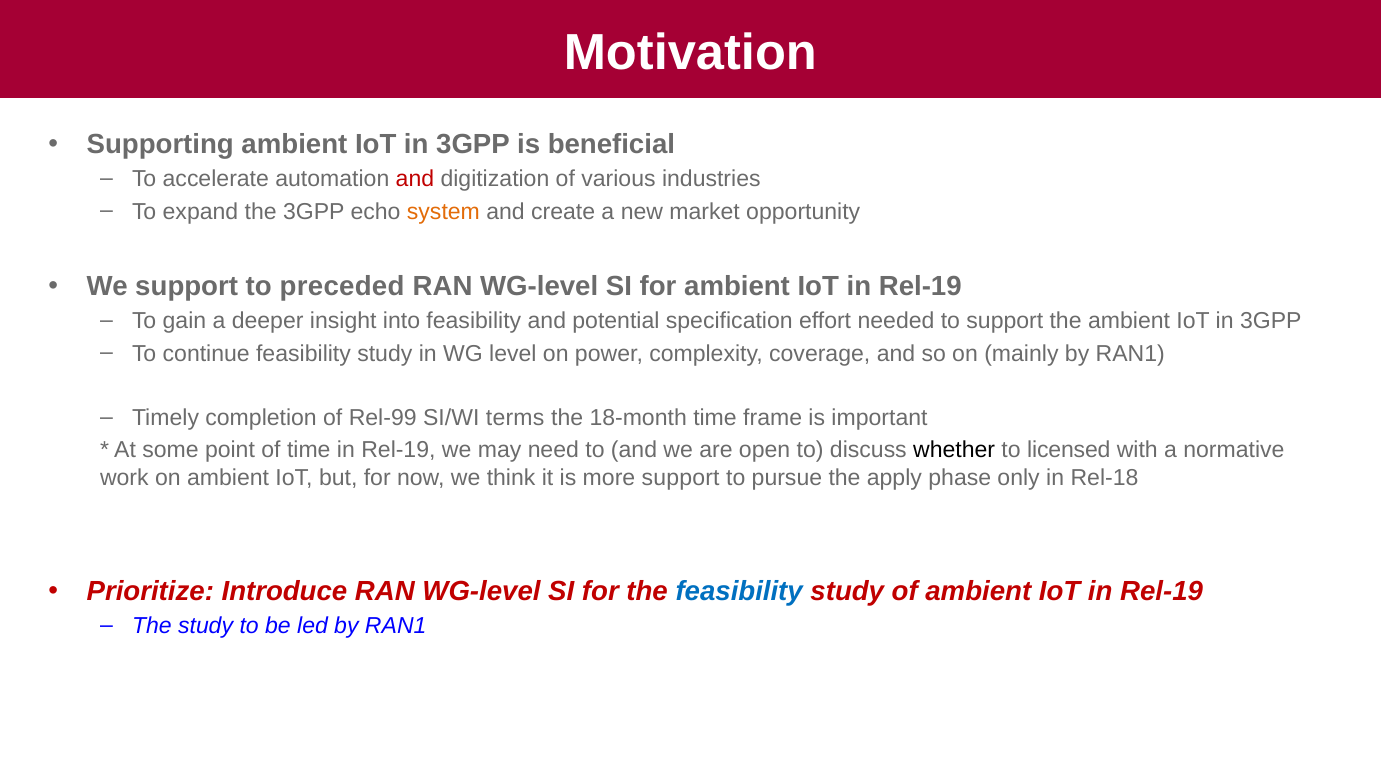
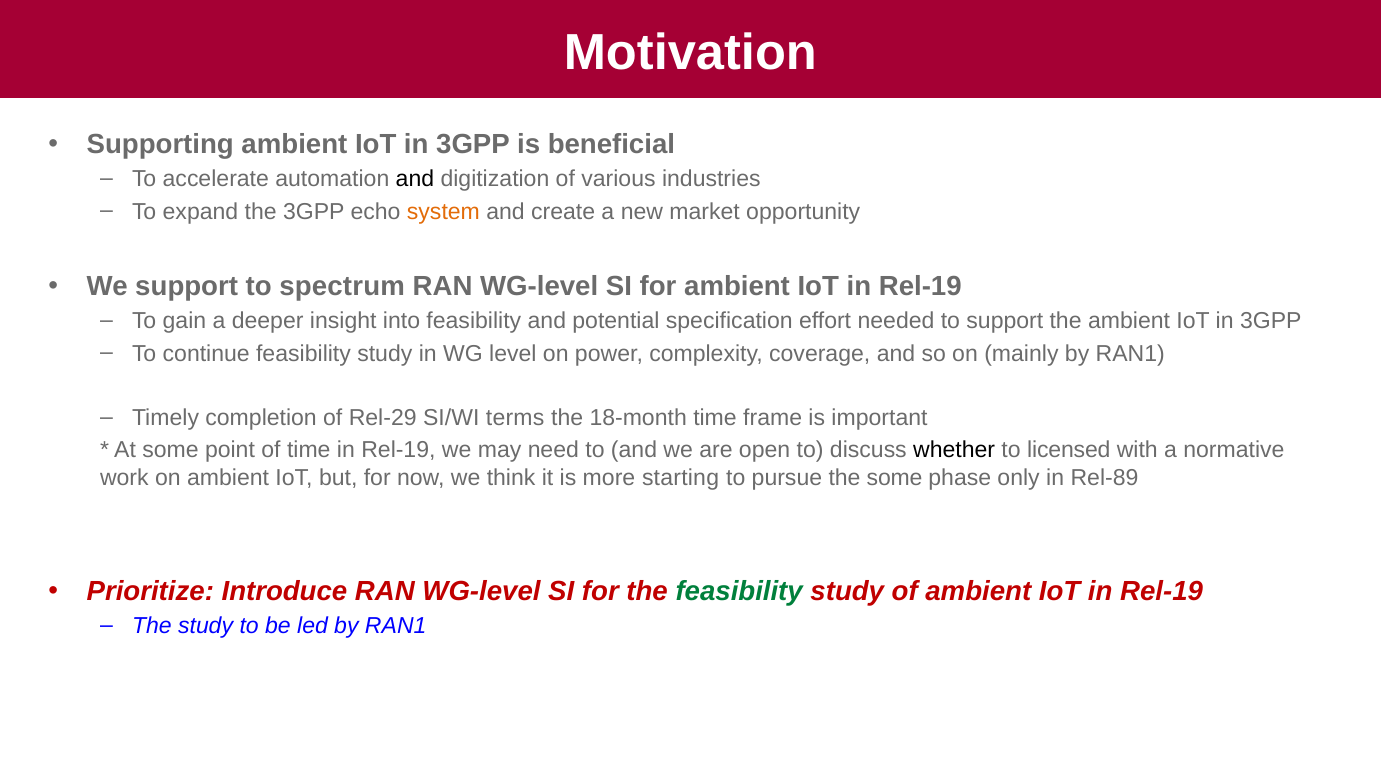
and colour: red -> black (415, 179)
preceded: preceded -> spectrum (342, 286)
Rel-99: Rel-99 -> Rel-29 (383, 418)
more support: support -> starting (681, 478)
the apply: apply -> some (895, 478)
Rel-18: Rel-18 -> Rel-89 (1105, 478)
feasibility colour: blue -> green (739, 591)
